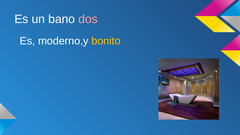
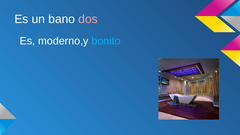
bonito colour: yellow -> light blue (106, 41)
